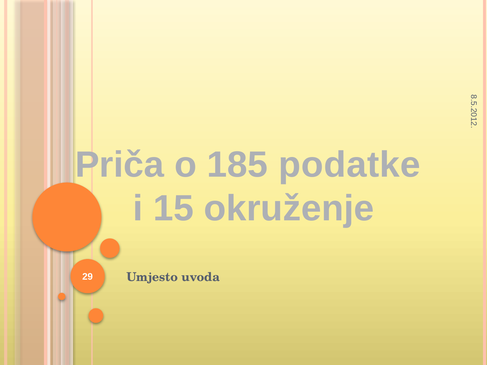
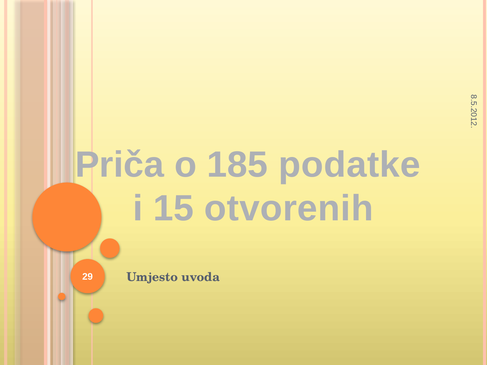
okruženje: okruženje -> otvorenih (289, 209)
